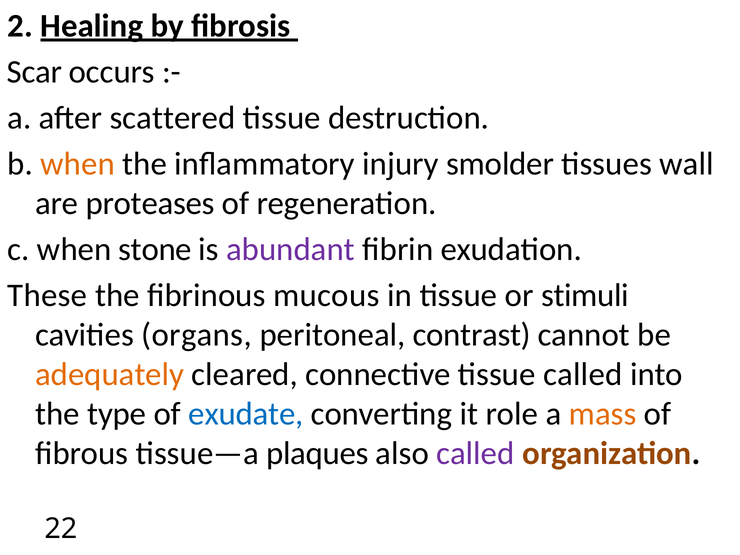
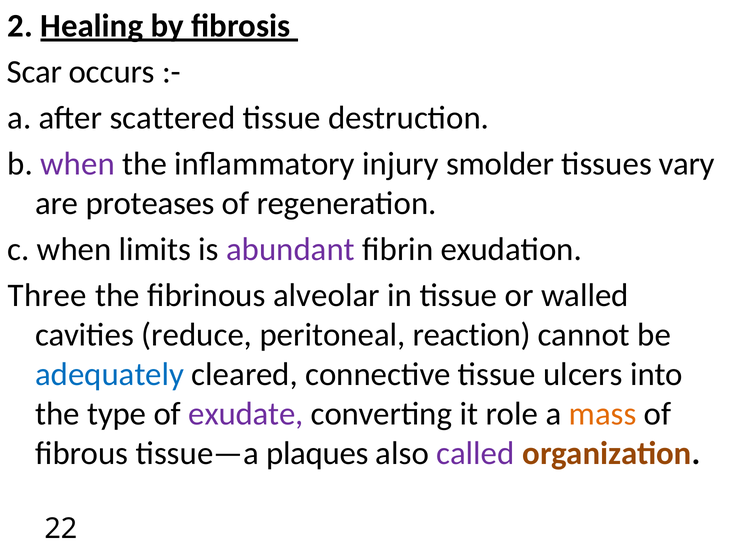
when colour: orange -> purple (78, 164)
wall: wall -> vary (687, 164)
stone: stone -> limits (155, 249)
These: These -> Three (47, 296)
mucous: mucous -> alveolar (326, 296)
stimuli: stimuli -> walled (585, 296)
organs: organs -> reduce (197, 335)
contrast: contrast -> reaction (472, 335)
adequately colour: orange -> blue (110, 374)
tissue called: called -> ulcers (583, 374)
exudate colour: blue -> purple (246, 414)
